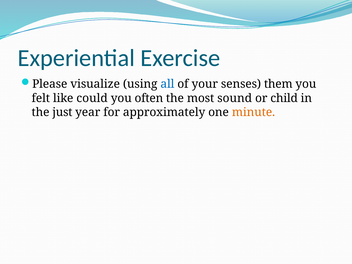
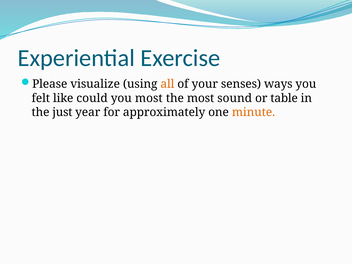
all colour: blue -> orange (167, 84)
them: them -> ways (278, 84)
you often: often -> most (149, 98)
child: child -> table (284, 98)
